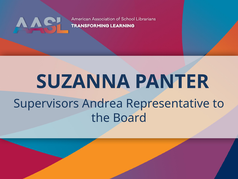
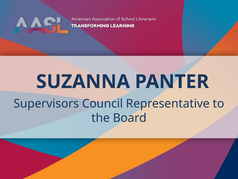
Andrea: Andrea -> Council (103, 103)
